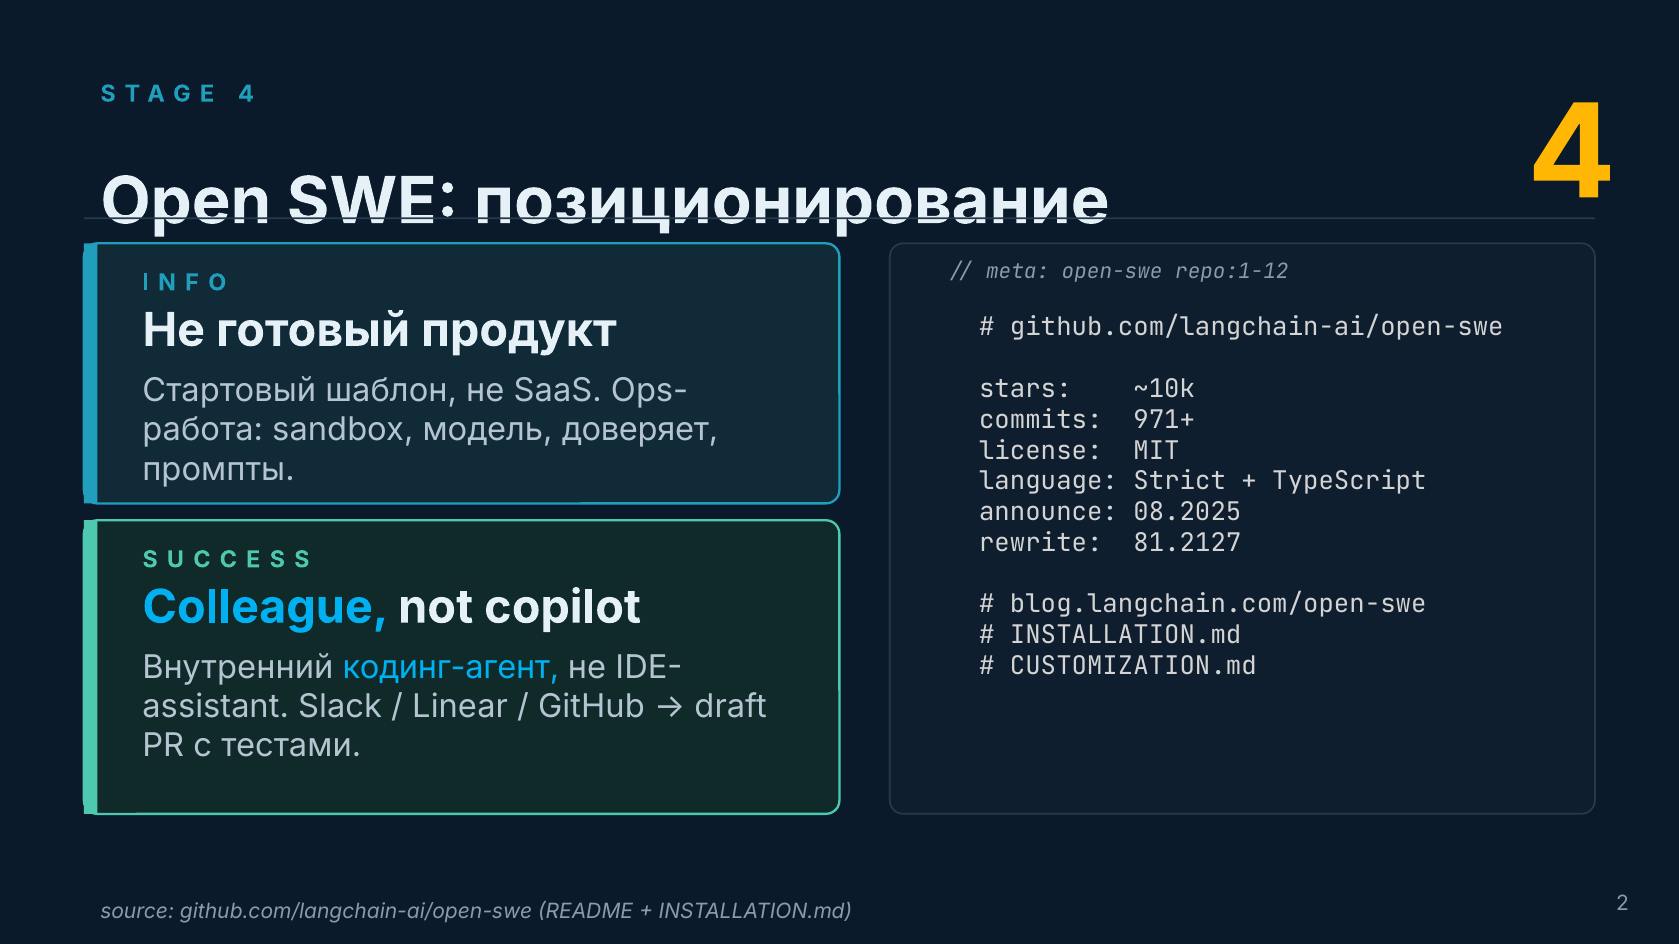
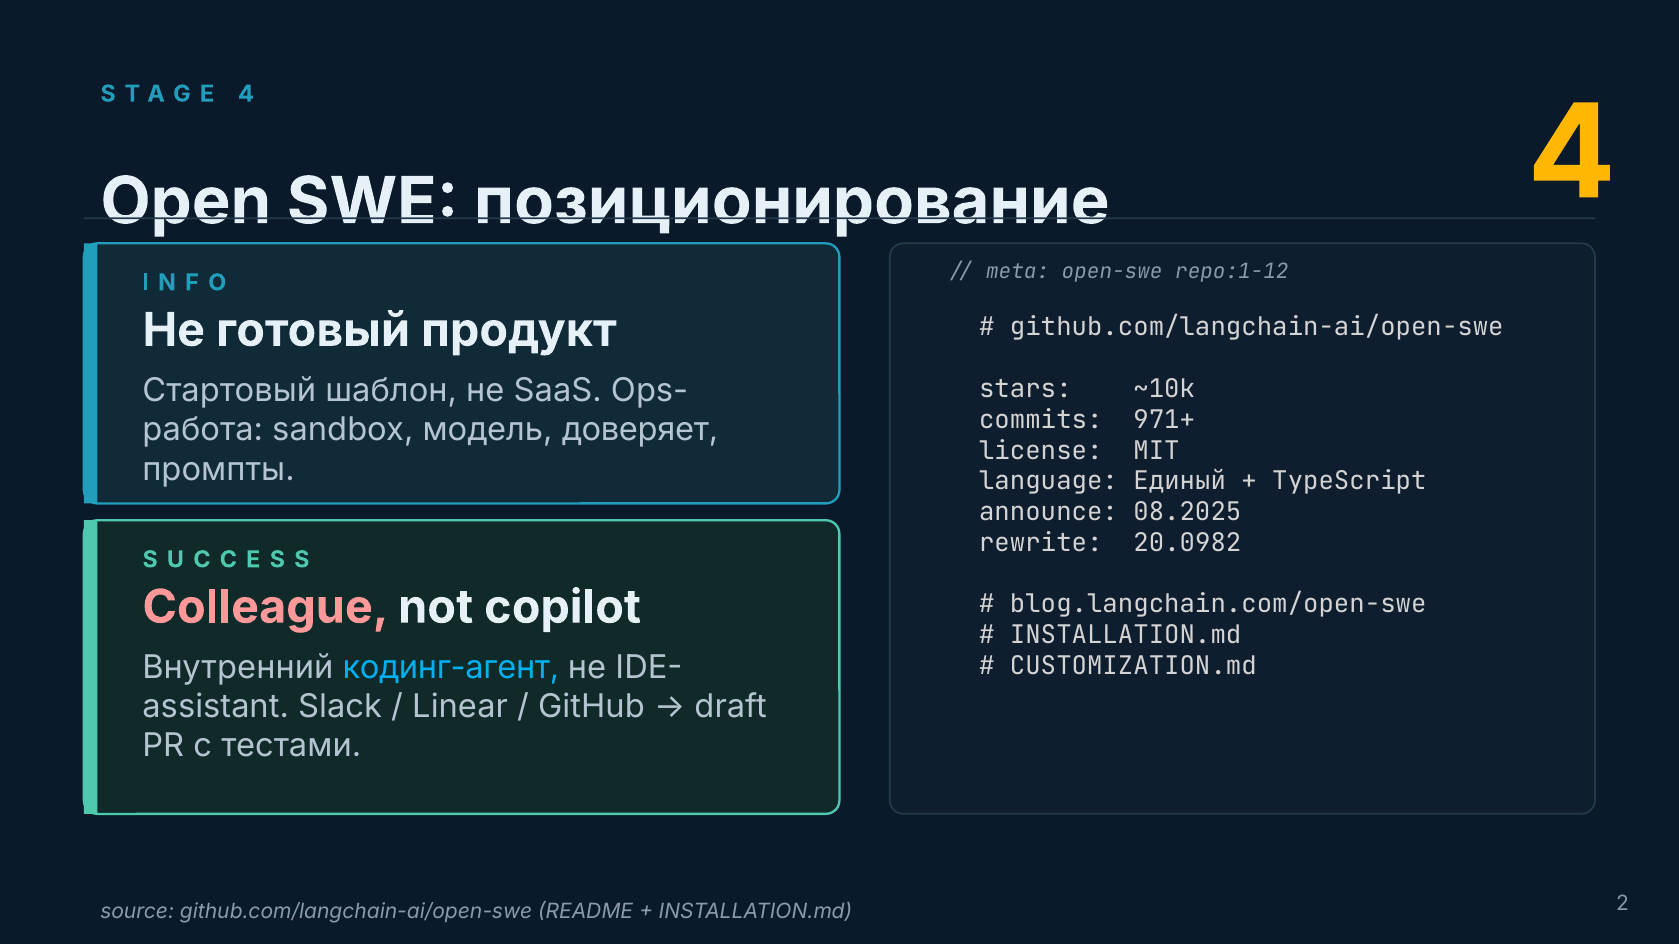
Strict: Strict -> Единый (1180, 482)
81.2127: 81.2127 -> 20.0982 (1187, 543)
Colleague colour: light blue -> pink (265, 608)
